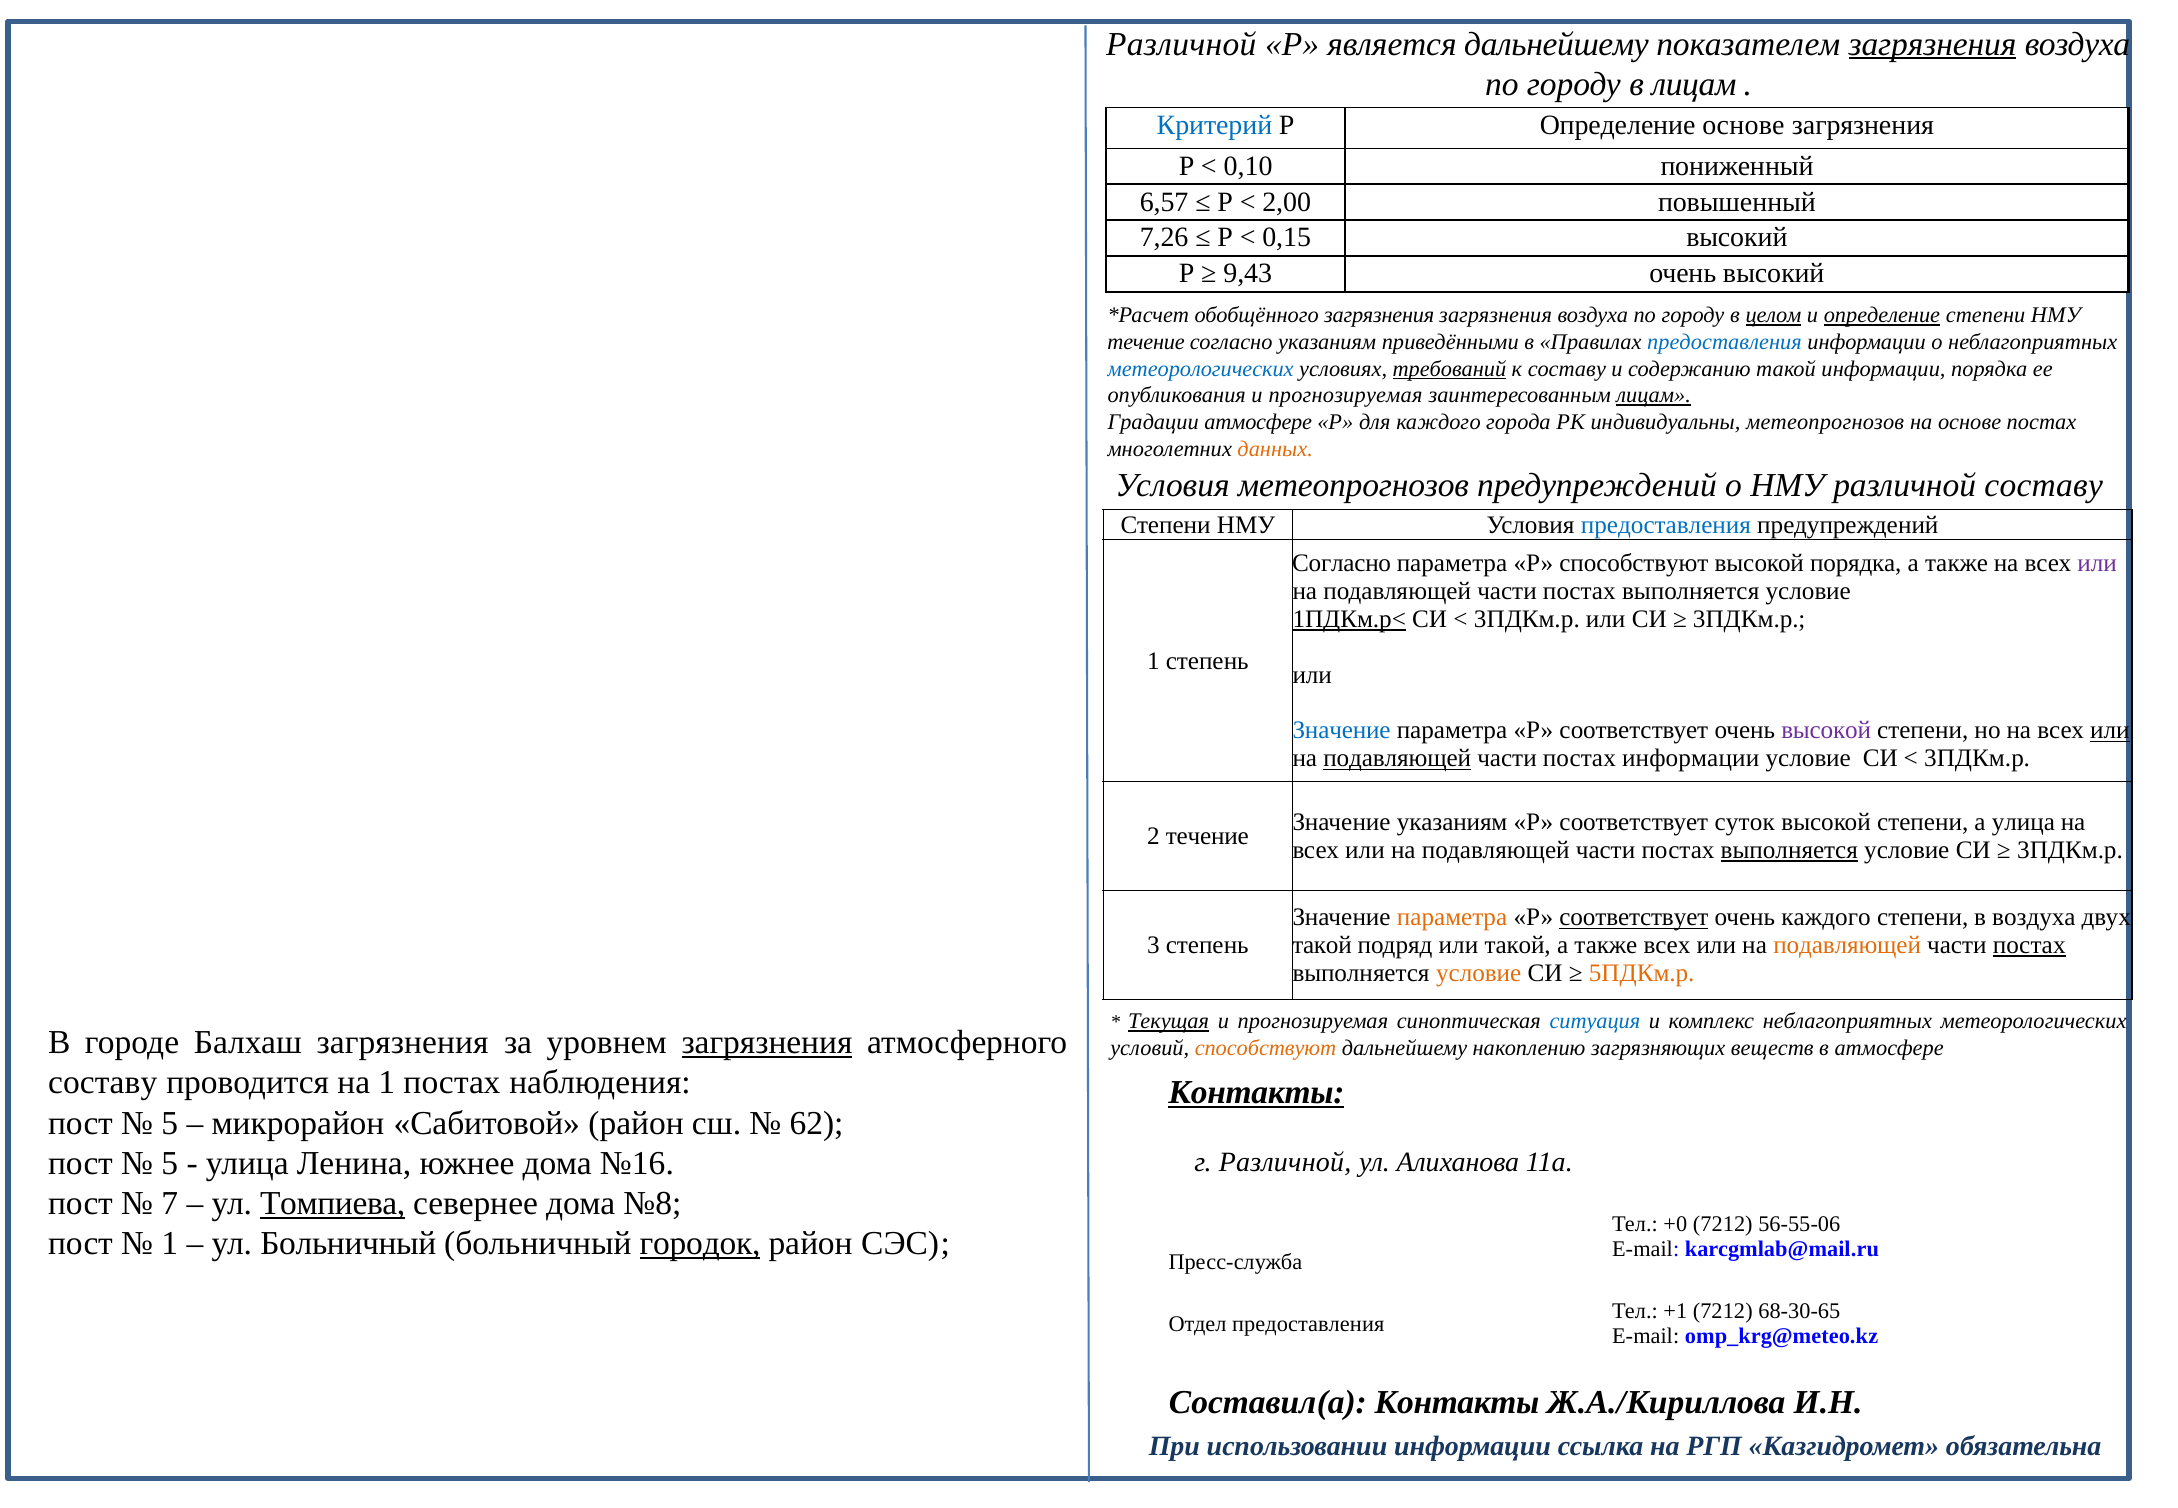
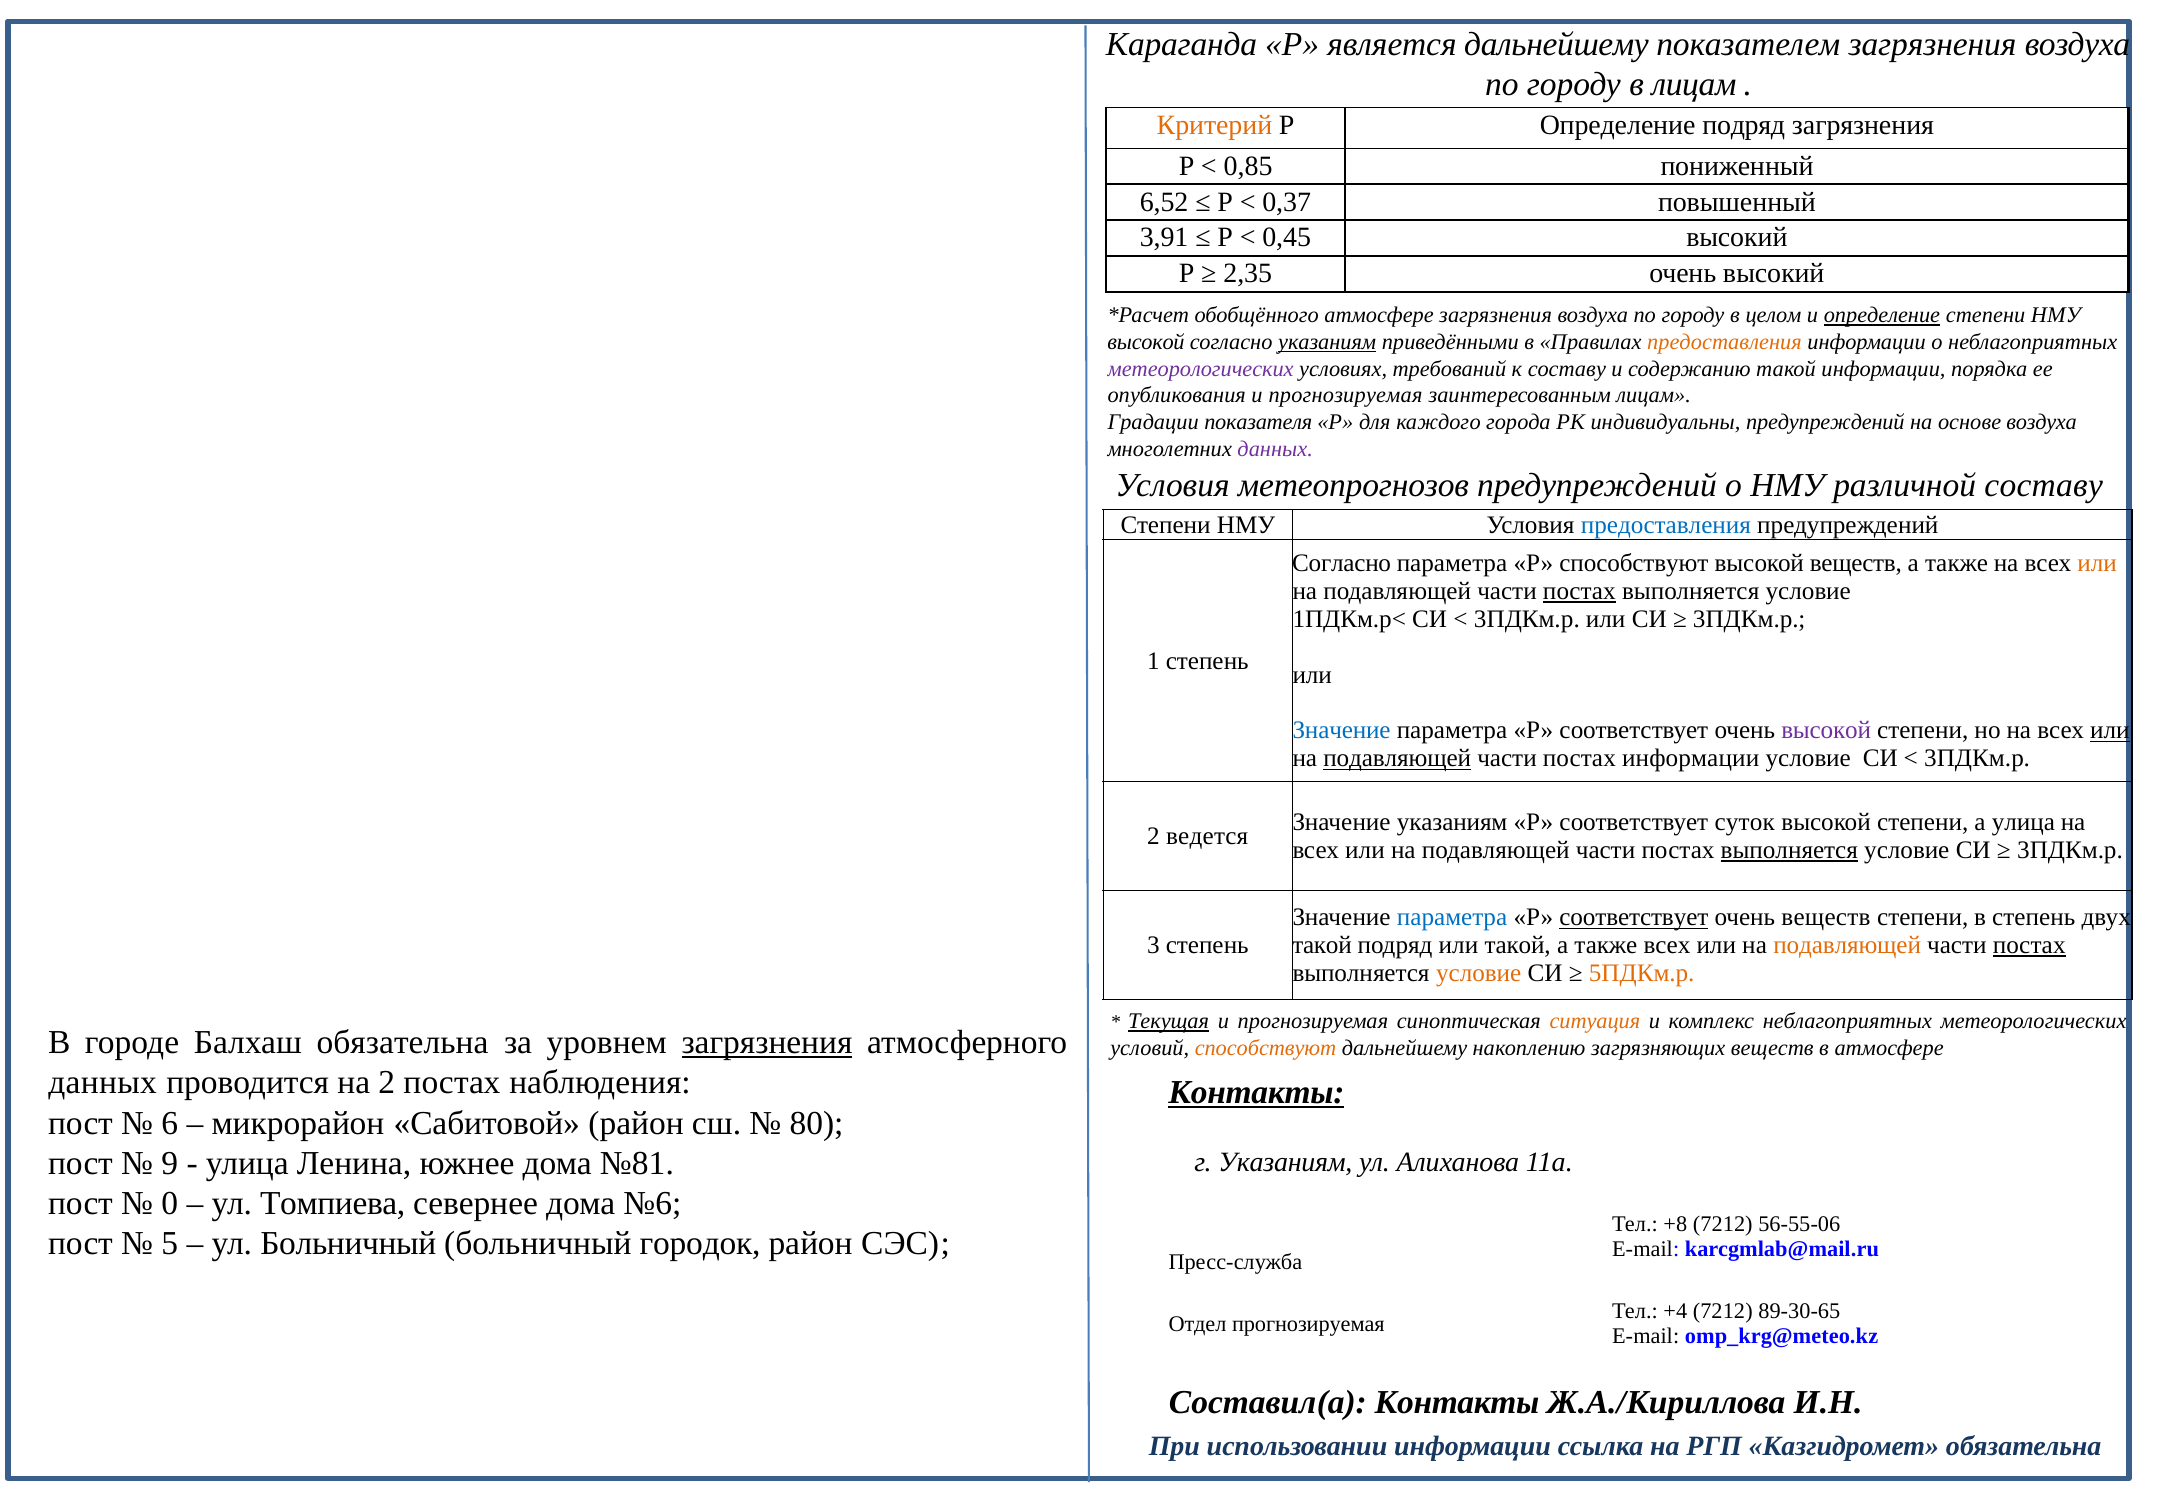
Различной: Различной -> Караганда (1182, 44)
загрязнения underline: present -> none (1932, 44)
Критерий colour: blue -> orange (1214, 125)
Определение основе: основе -> подряд (1744, 125)
0,10: 0,10 -> 0,85 (1248, 166)
6,57: 6,57 -> 6,52 (1164, 202)
2,00: 2,00 -> 0,37 (1287, 202)
7,26: 7,26 -> 3,91 (1164, 238)
0,15: 0,15 -> 0,45 (1287, 238)
9,43: 9,43 -> 2,35 (1248, 274)
обобщённого загрязнения: загрязнения -> атмосфере (1379, 315)
целом underline: present -> none (1773, 315)
течение: течение -> высокой (1146, 342)
указаниям underline: none -> present (1327, 342)
предоставления colour: blue -> orange (1724, 342)
метеорологических colour: blue -> purple (1201, 369)
требований underline: present -> none (1449, 369)
лицам underline: present -> none (1654, 396)
Градации атмосфере: атмосфере -> показателя (1258, 422)
индивидуальны метеопрогнозов: метеопрогнозов -> предупреждений (1825, 422)
основе постах: постах -> воздуха (2042, 422)
данных colour: orange -> purple (1275, 449)
высокой порядка: порядка -> веществ (1856, 563)
или colour: purple -> orange (2097, 563)
постах underline: none -> present (1579, 591)
1ПДКм.р< underline: present -> none (1349, 619)
2 течение: течение -> ведется (1207, 836)
параметра colour: orange -> blue (1452, 917)
очень каждого: каждого -> веществ (1826, 917)
в воздуха: воздуха -> степень (2034, 917)
ситуация colour: blue -> orange (1595, 1021)
Балхаш загрязнения: загрязнения -> обязательна (403, 1043)
составу: составу -> данных (103, 1083)
на 1: 1 -> 2 (387, 1083)
5: 5 -> 6 (170, 1123)
62: 62 -> 80 (817, 1123)
5: 5 -> 9 (170, 1163)
№16: №16 -> №81 (637, 1163)
г Различной: Различной -> Указаниям (1285, 1163)
7: 7 -> 0 (170, 1203)
Томпиева underline: present -> none (333, 1203)
№8: №8 -> №6 (652, 1203)
+0: +0 -> +8 (1675, 1224)
1: 1 -> 5 (170, 1244)
городок underline: present -> none (700, 1244)
+1: +1 -> +4 (1675, 1311)
68-30-65: 68-30-65 -> 89-30-65 (1799, 1311)
Отдел предоставления: предоставления -> прогнозируемая (1308, 1324)
